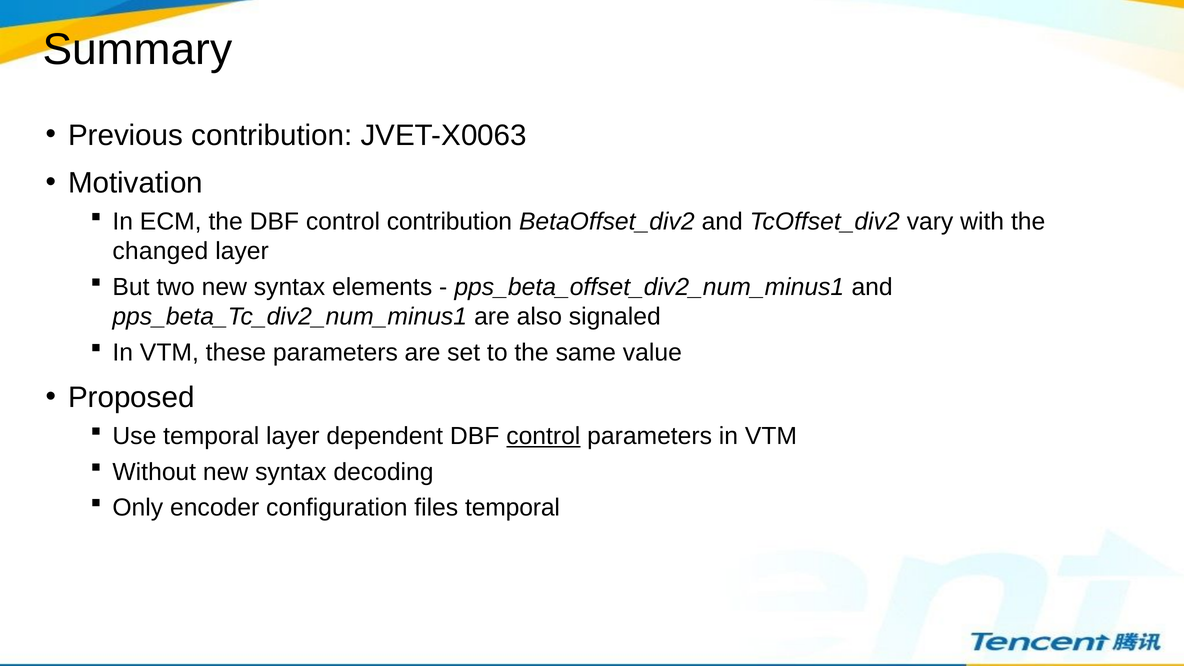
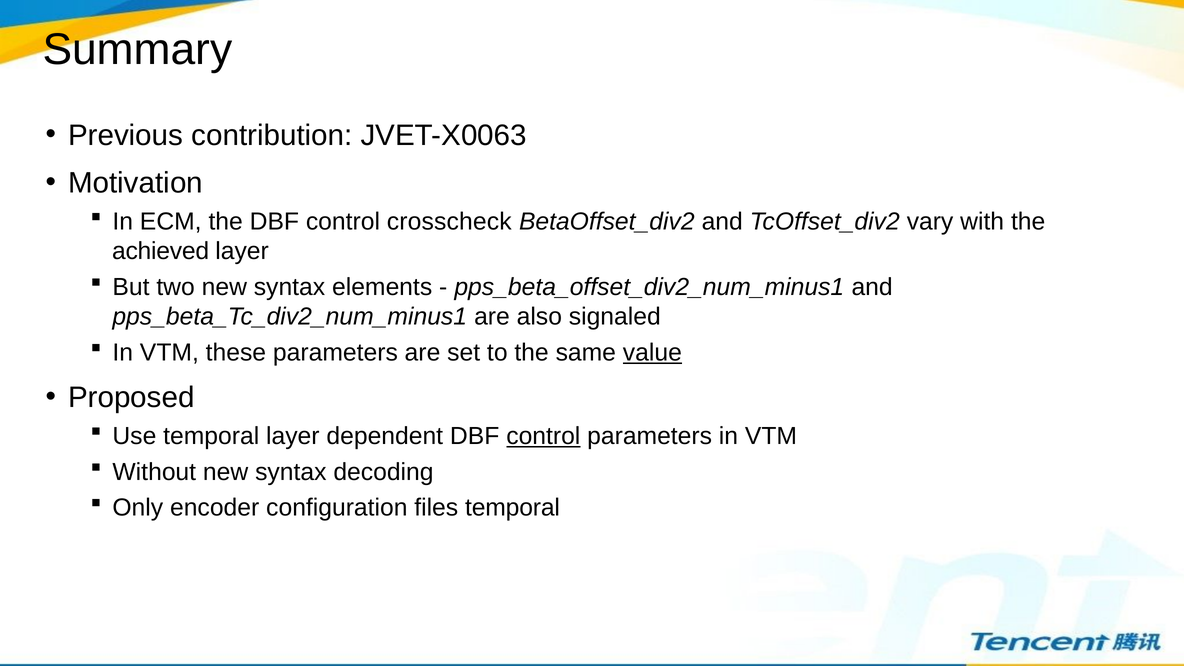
control contribution: contribution -> crosscheck (449, 222)
changed: changed -> achieved (161, 251)
value underline: none -> present (652, 352)
